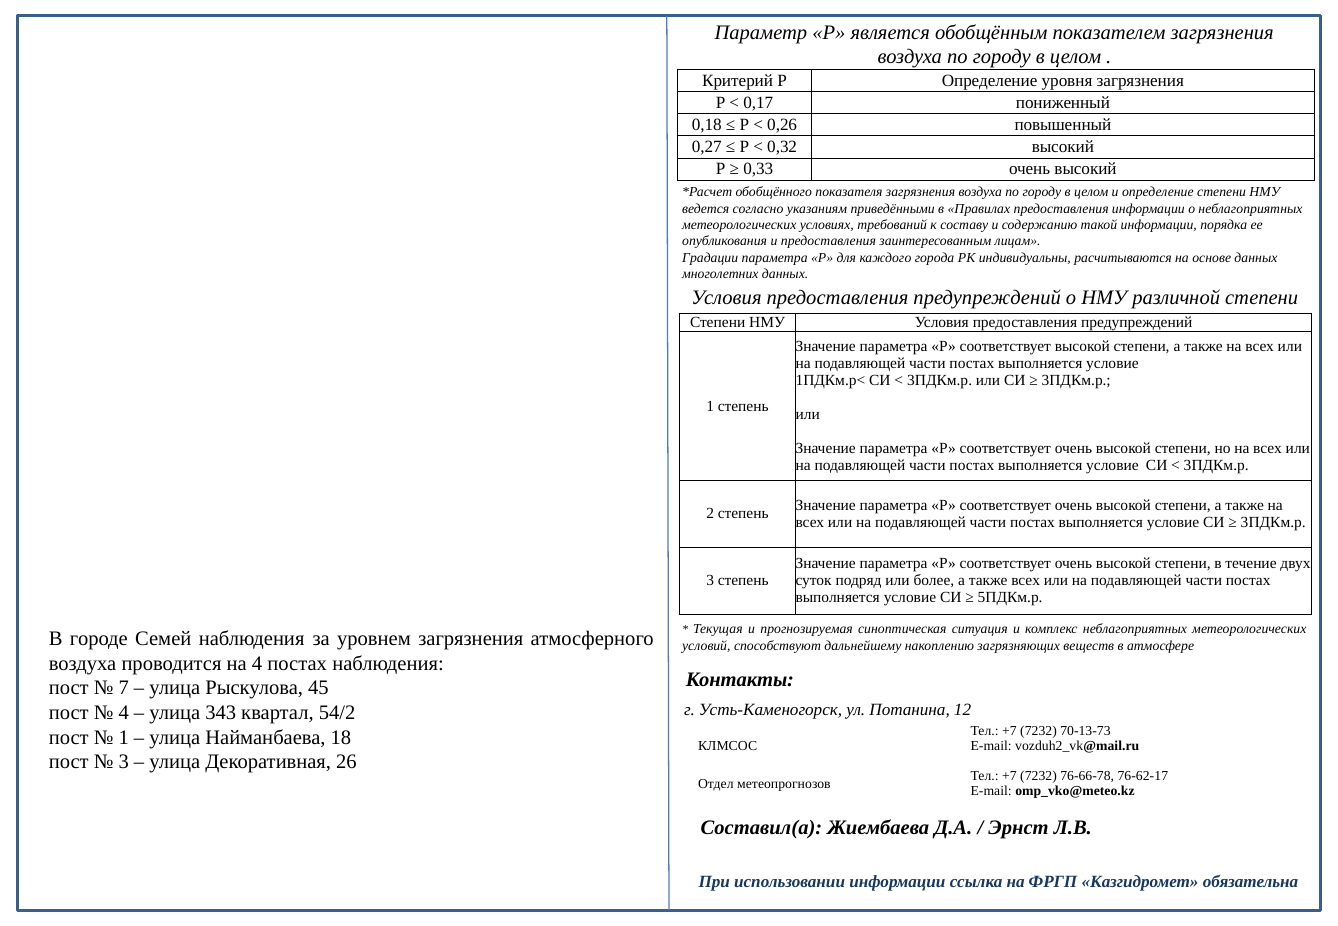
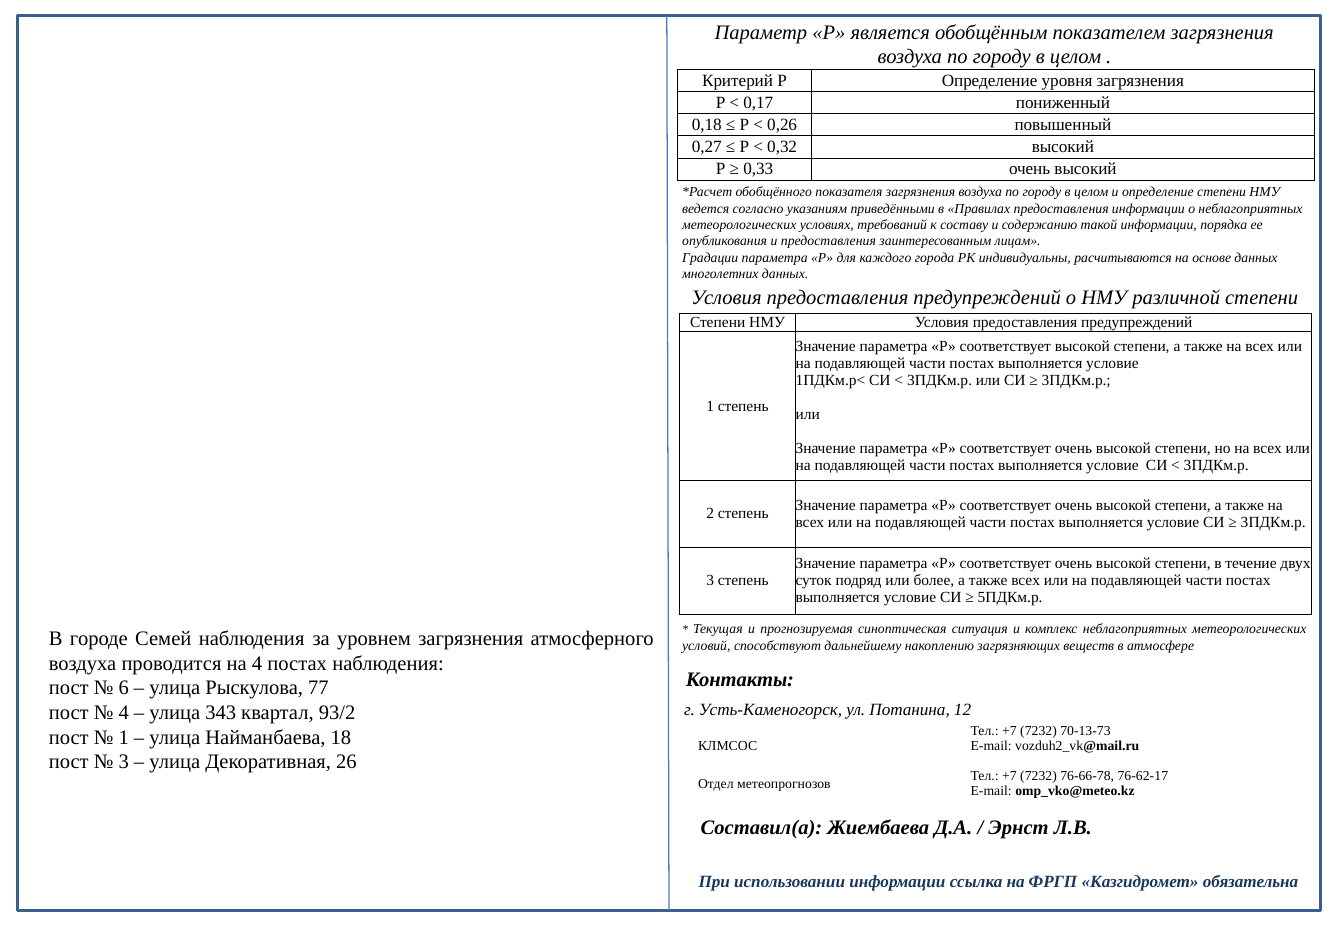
7: 7 -> 6 (124, 688)
45: 45 -> 77 (318, 688)
54/2: 54/2 -> 93/2 (337, 713)
